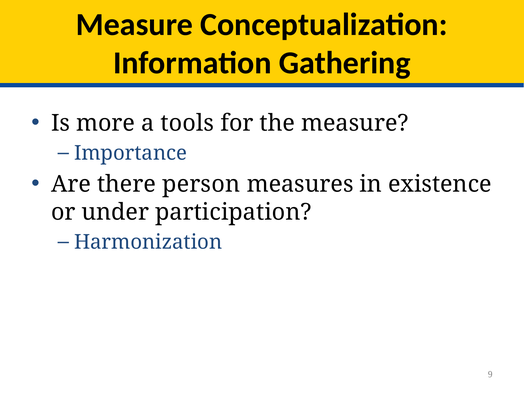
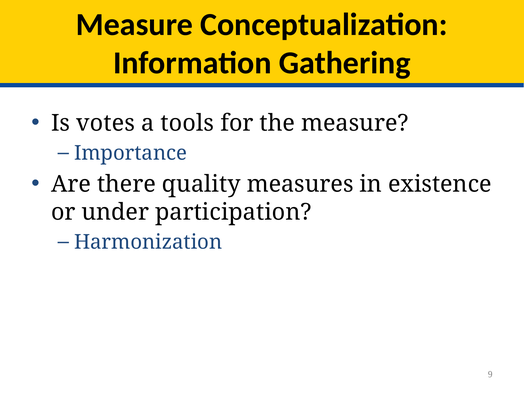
more: more -> votes (106, 123)
person: person -> quality (201, 184)
